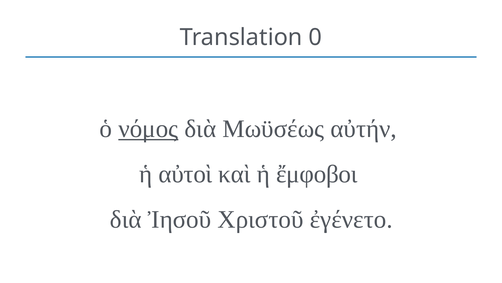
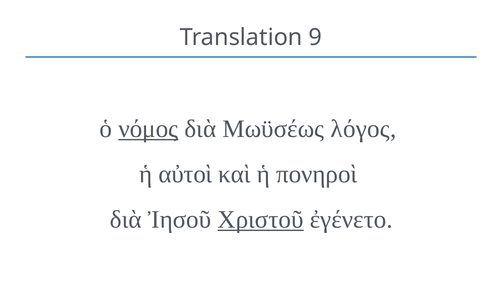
0: 0 -> 9 (315, 37)
αὐτήν: αὐτήν -> λόγος (364, 129)
ἔμφοβοι: ἔμφοβοι -> πονηροὶ (317, 174)
Χριστοῦ underline: none -> present (261, 219)
